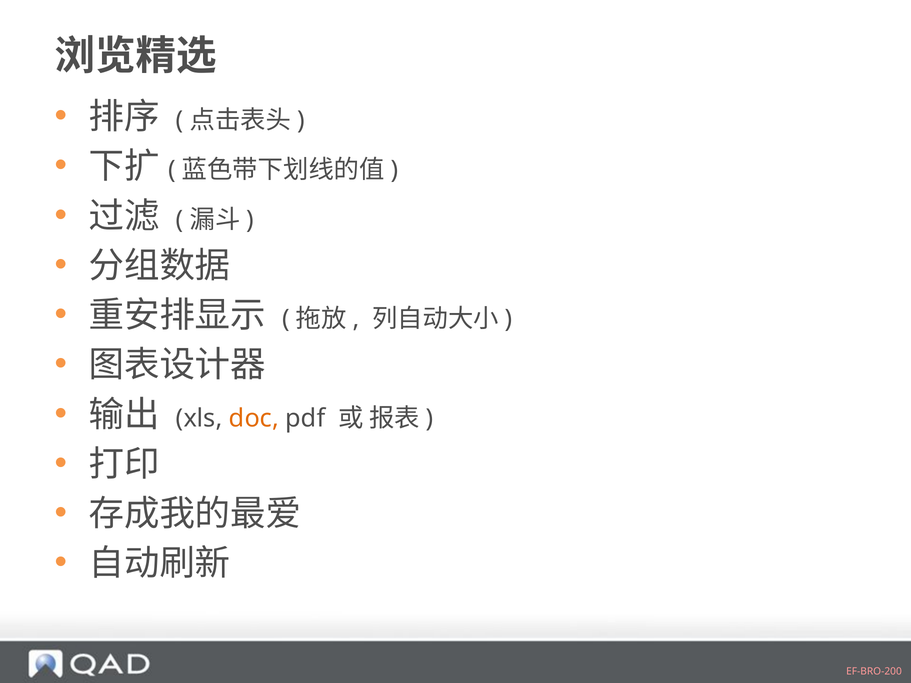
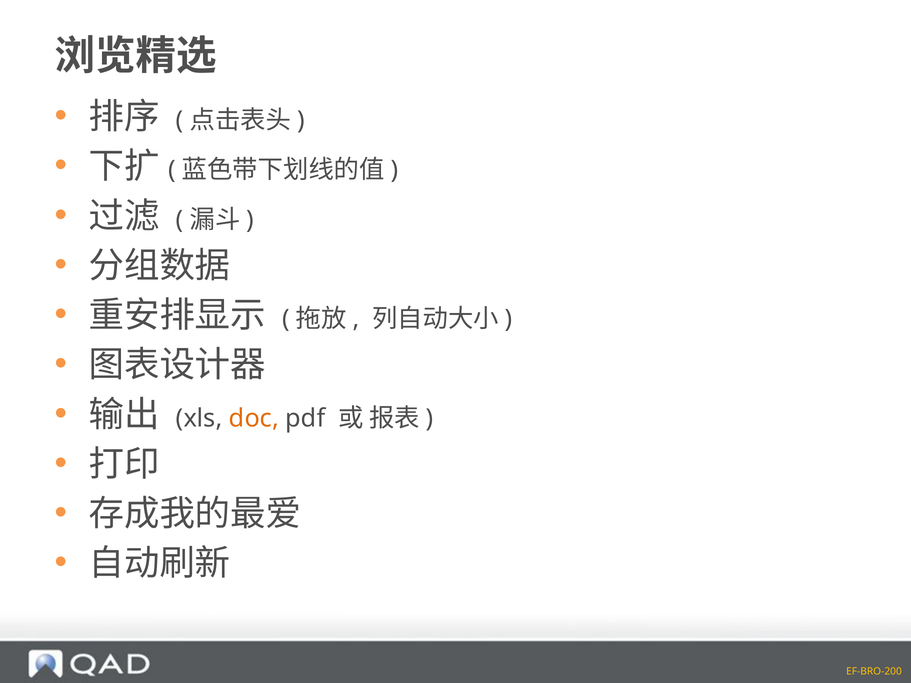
EF-BRO-200 colour: pink -> yellow (874, 671)
